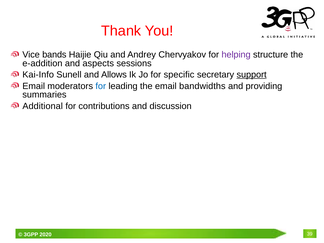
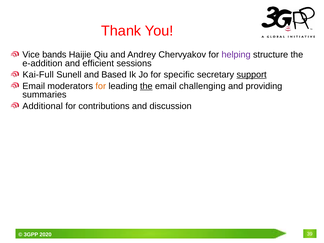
aspects: aspects -> efficient (98, 63)
Kai-Info: Kai-Info -> Kai-Full (38, 75)
Allows: Allows -> Based (114, 75)
for colour: blue -> orange (101, 86)
the underline: none -> present (146, 86)
bandwidths: bandwidths -> challenging (202, 86)
